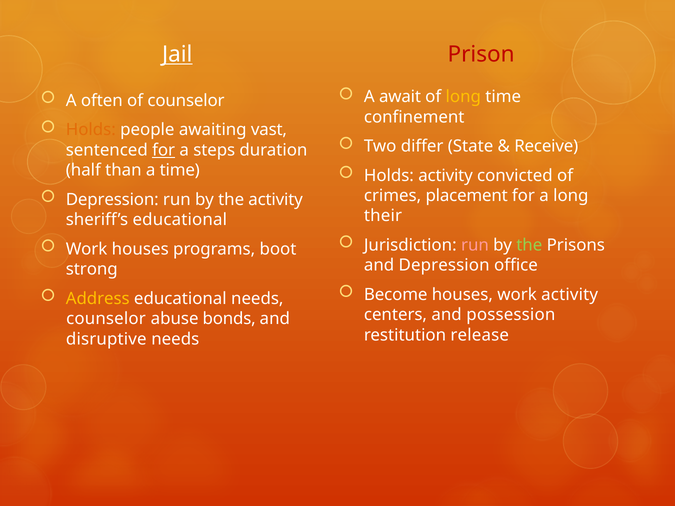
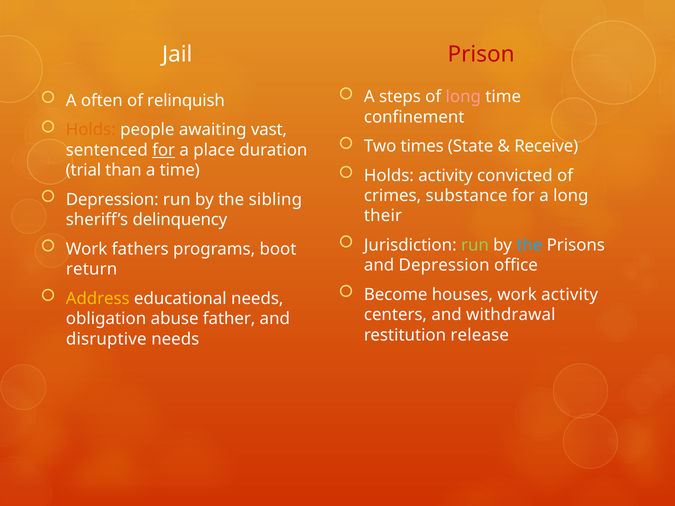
Jail underline: present -> none (177, 54)
await: await -> steps (400, 97)
long colour: yellow -> pink (463, 97)
of counselor: counselor -> relinquish (186, 101)
differ: differ -> times (422, 146)
steps: steps -> place (214, 150)
half: half -> trial (83, 170)
the activity: activity -> sibling (275, 200)
placement: placement -> substance (466, 196)
sheriff’s educational: educational -> delinquency (180, 220)
run colour: pink -> light green (475, 245)
the colour: light green -> light blue (529, 245)
Work houses: houses -> fathers (140, 249)
strong: strong -> return (92, 269)
possession: possession -> withdrawal (511, 315)
counselor: counselor -> obligation (106, 319)
bonds: bonds -> father (229, 319)
